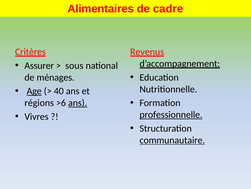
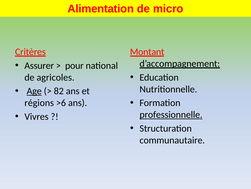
Alimentaires: Alimentaires -> Alimentation (101, 9)
cadre: cadre -> micro (168, 9)
Revenus: Revenus -> Montant (147, 52)
sous: sous -> pour (74, 65)
ménages: ménages -> agricoles (56, 77)
40: 40 -> 82 (59, 91)
ans underline: present -> none (78, 103)
communautaire underline: present -> none (172, 140)
